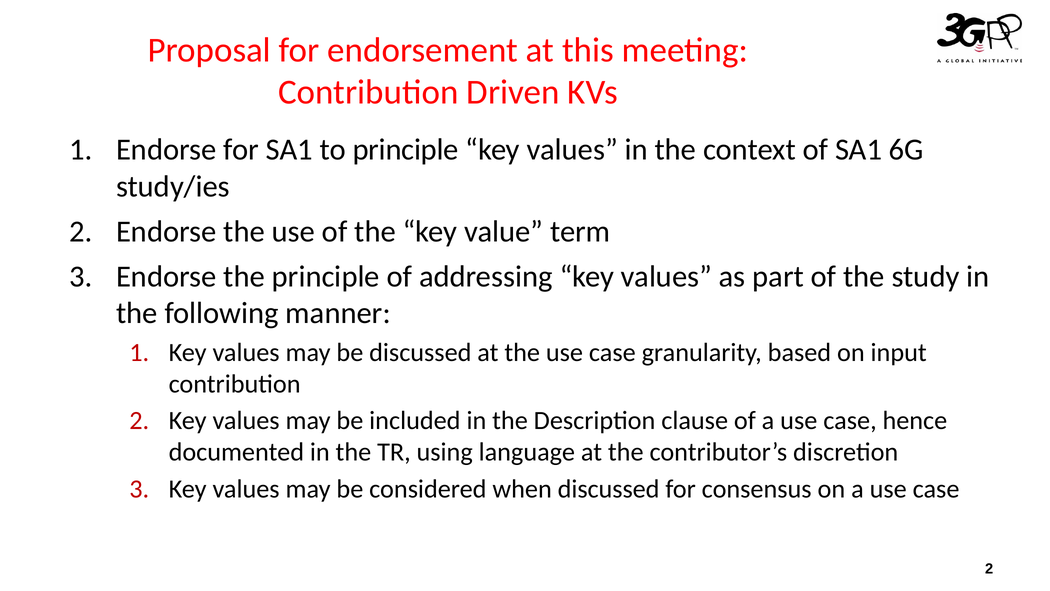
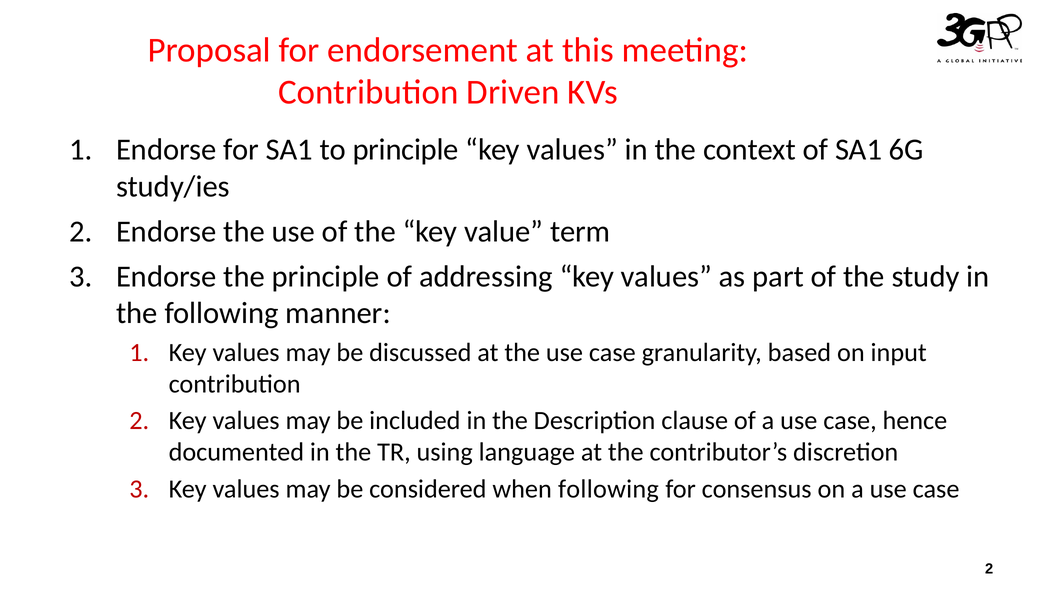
when discussed: discussed -> following (608, 489)
